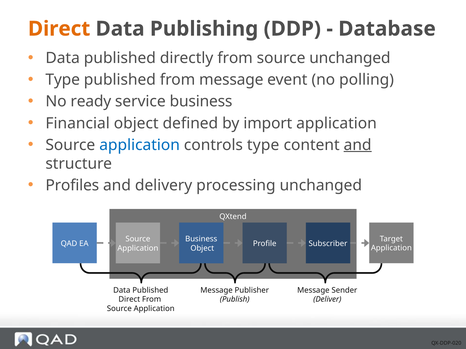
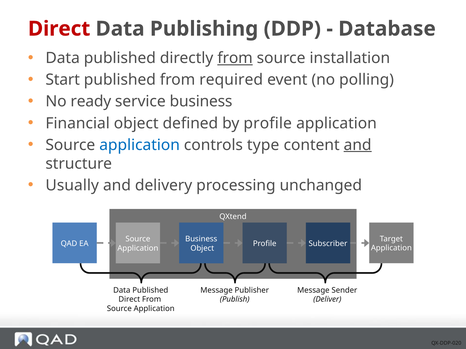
Direct colour: orange -> red (59, 29)
from underline: none -> present (235, 58)
source unchanged: unchanged -> installation (350, 58)
Type: Type -> Start (63, 80)
from message: message -> required (231, 80)
by import: import -> profile (268, 123)
Profiles: Profiles -> Usually (72, 186)
